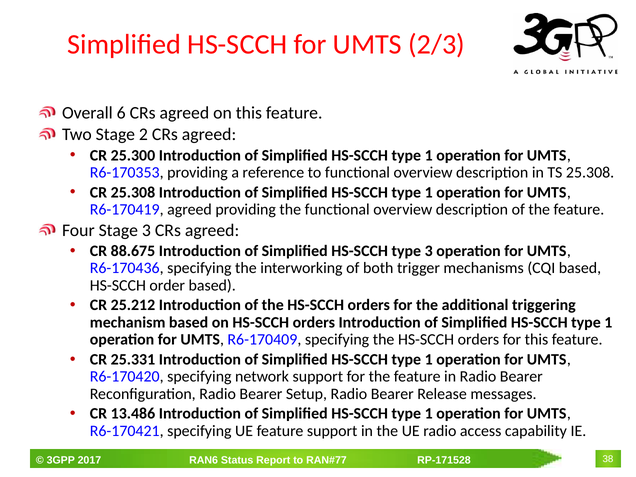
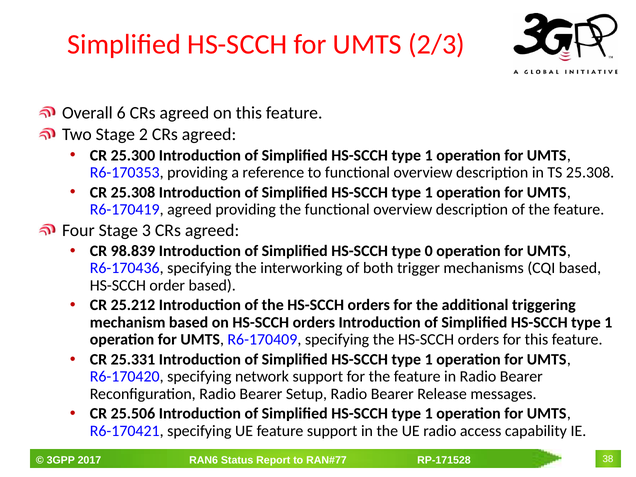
88.675: 88.675 -> 98.839 (133, 251)
type 3: 3 -> 0 (429, 251)
13.486: 13.486 -> 25.506 (133, 414)
